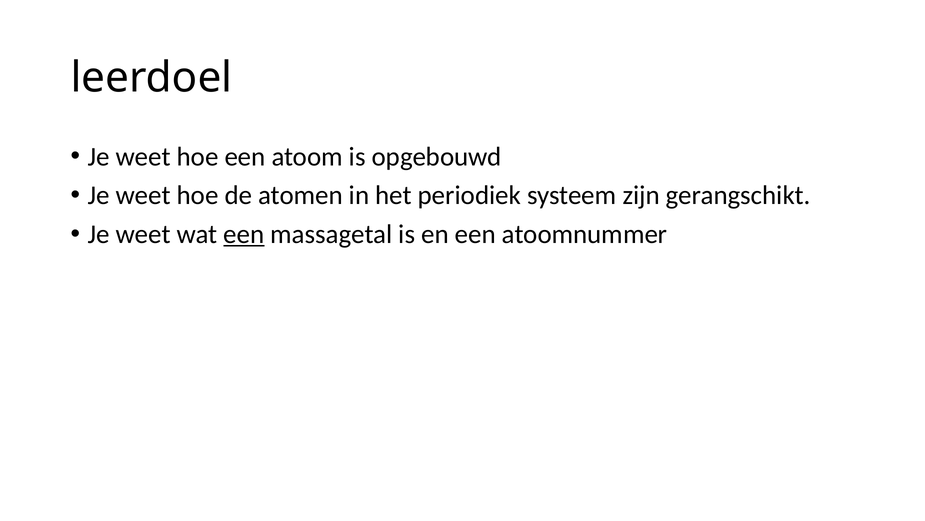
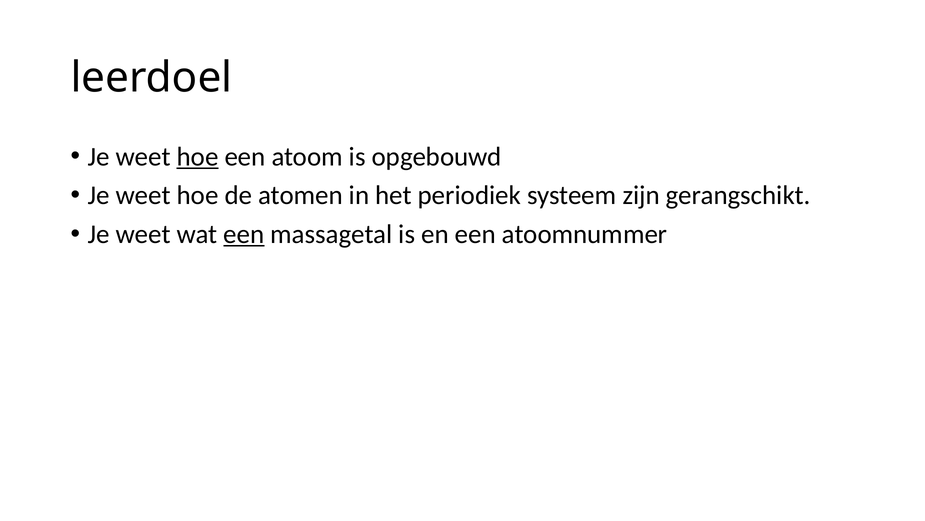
hoe underline: none -> present (198, 156)
